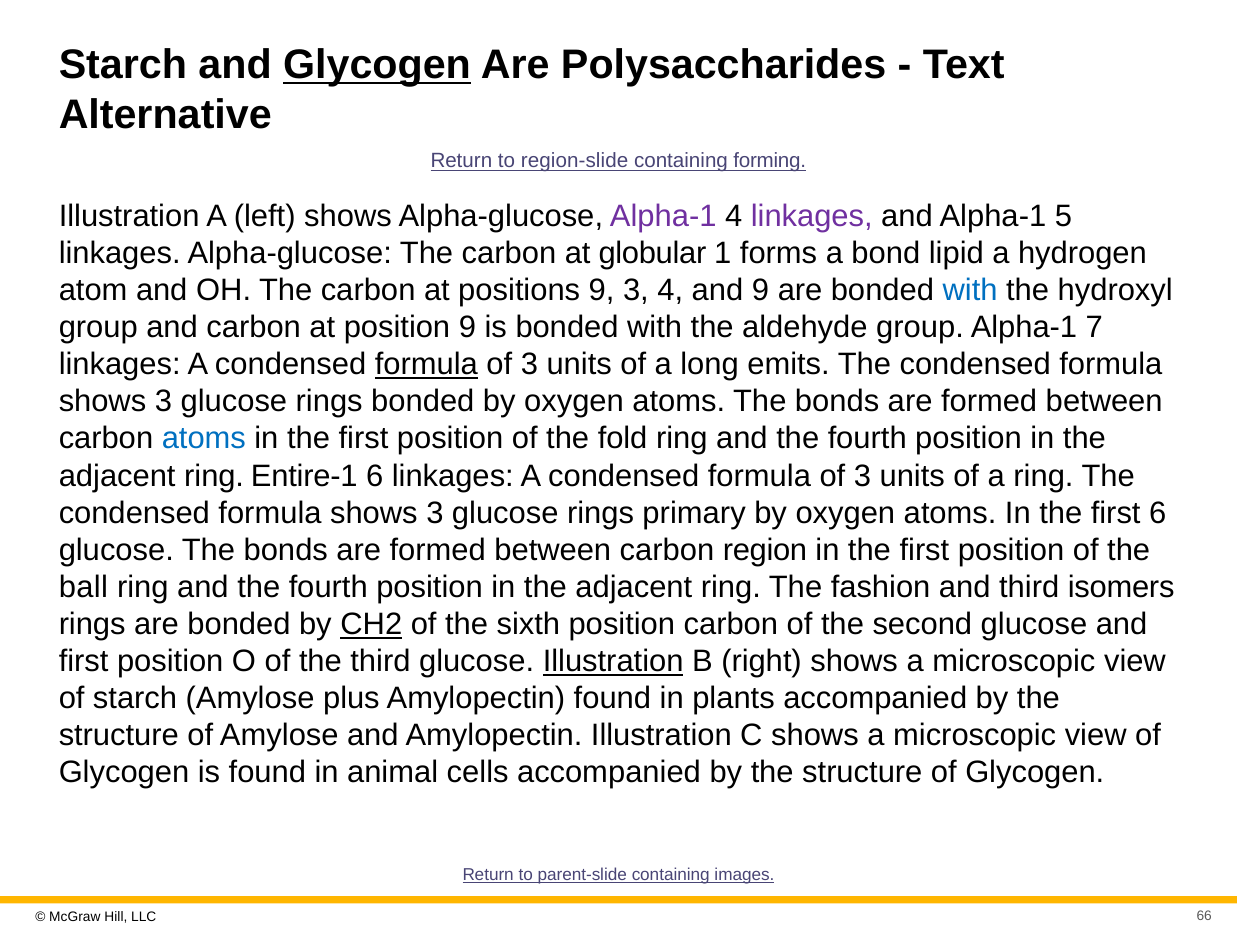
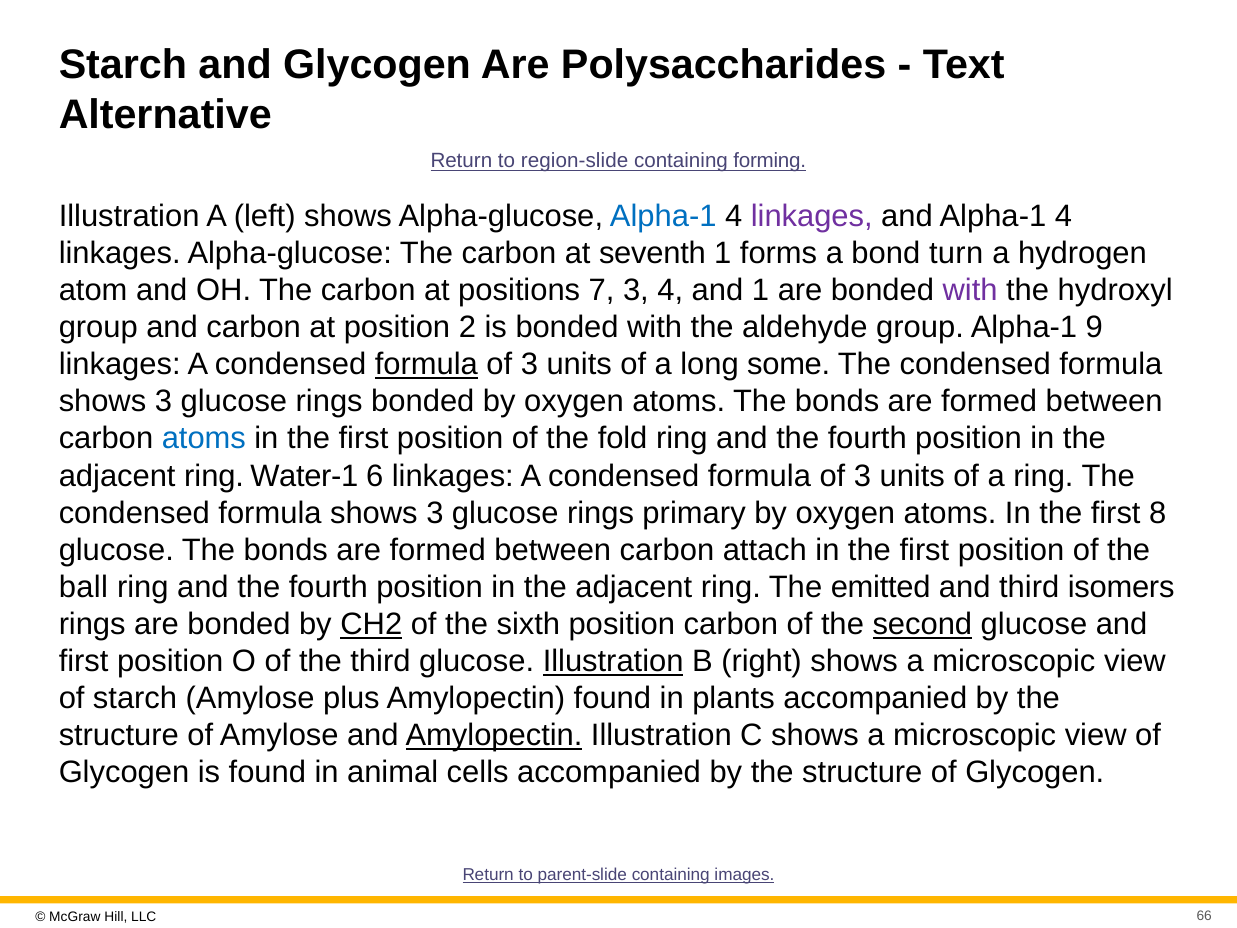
Glycogen underline: present -> none (377, 65)
Alpha-1 colour: purple -> blue (663, 216)
and Alpha-1 5: 5 -> 4 (1063, 216)
globular: globular -> seventh (652, 253)
lipid: lipid -> turn (956, 253)
positions 9: 9 -> 7 (602, 290)
and 9: 9 -> 1 (760, 290)
with colour: blue -> purple (970, 290)
position 9: 9 -> 2 (467, 327)
7: 7 -> 9 (1094, 327)
emits: emits -> some (789, 364)
Entire-1: Entire-1 -> Water-1 (304, 476)
first 6: 6 -> 8 (1158, 513)
region: region -> attach (765, 550)
fashion: fashion -> emitted (881, 587)
second underline: none -> present (922, 624)
Amylopectin underline: none -> present (494, 735)
